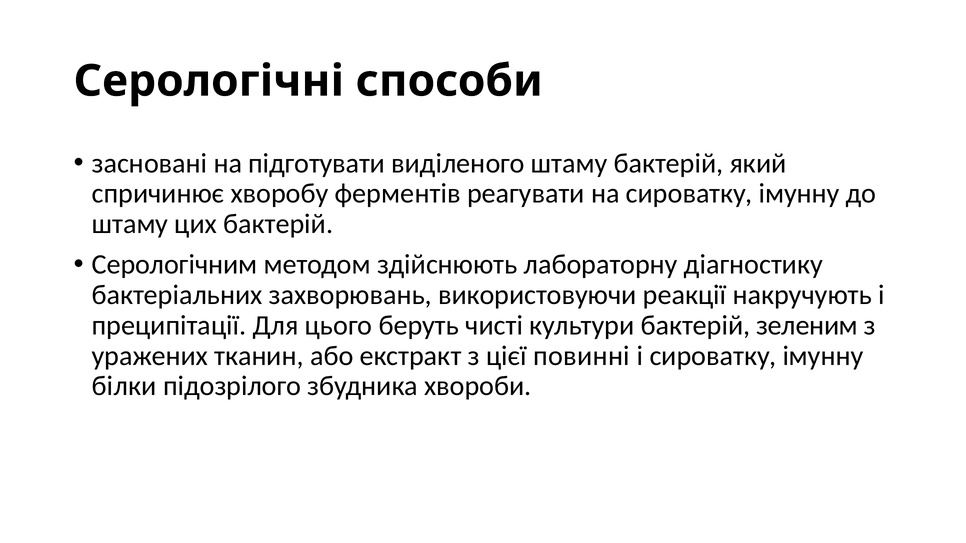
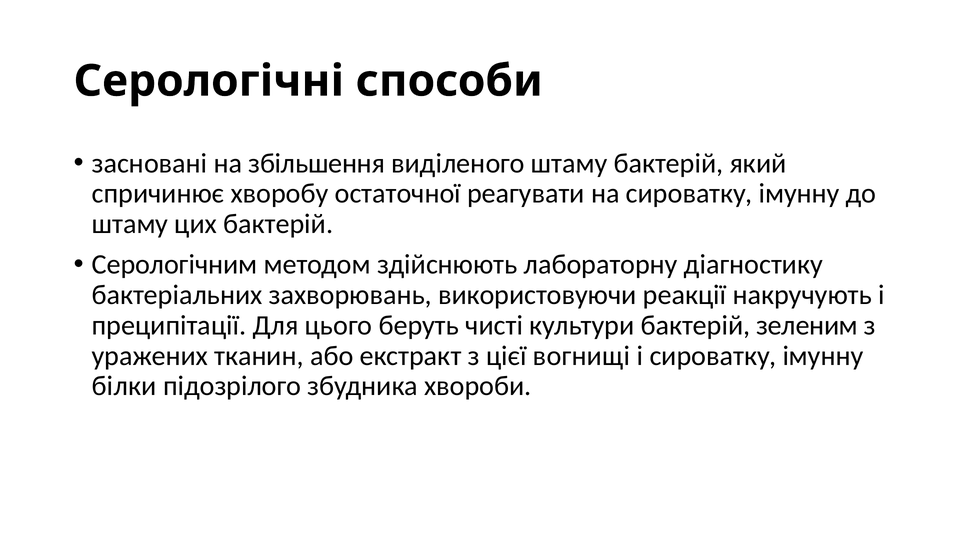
підготувати: підготувати -> збільшення (317, 163)
ферментів: ферментів -> остаточної (398, 194)
повинні: повинні -> вогнищі (582, 356)
